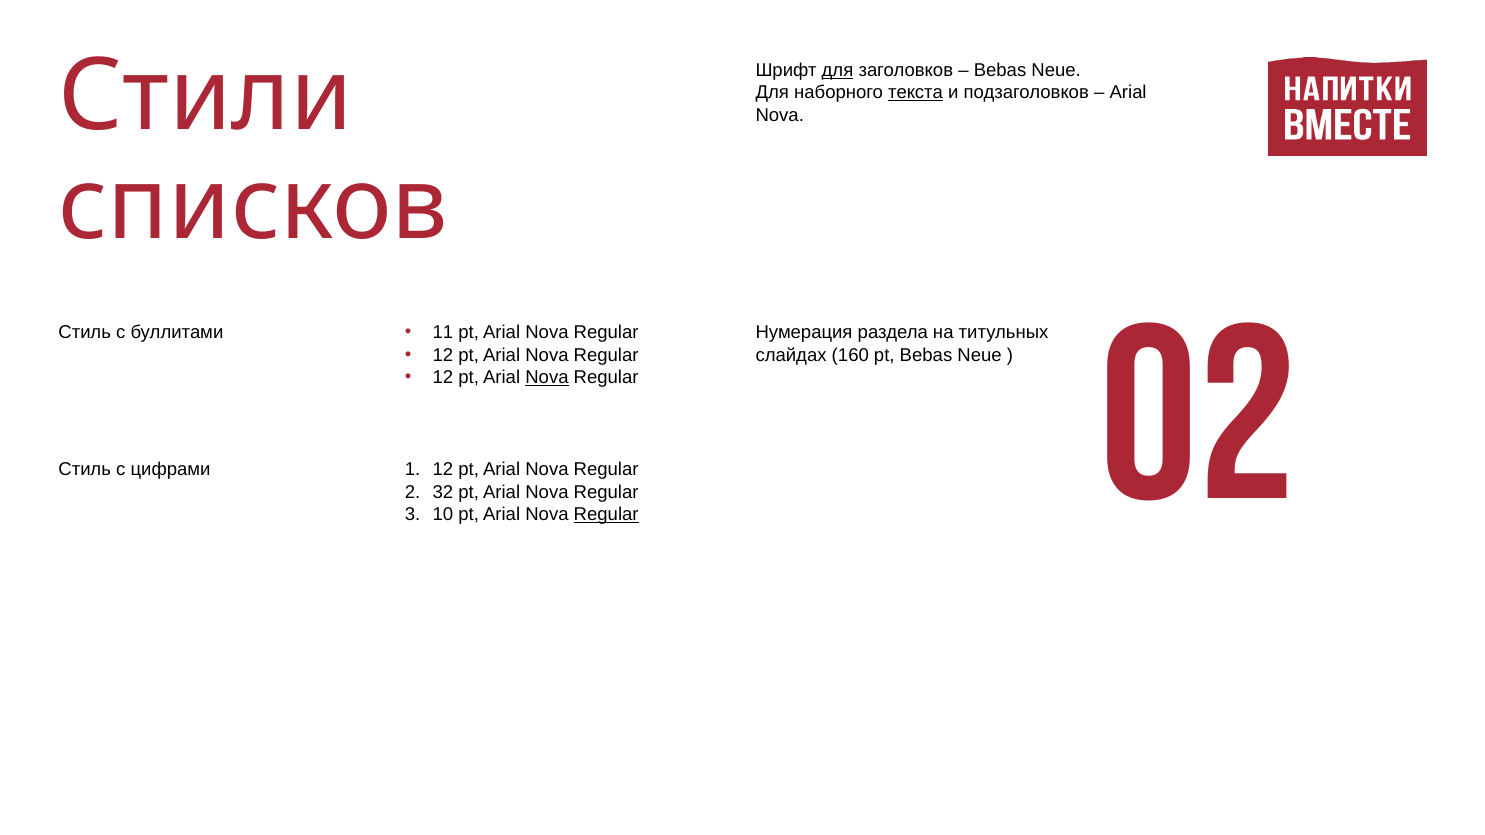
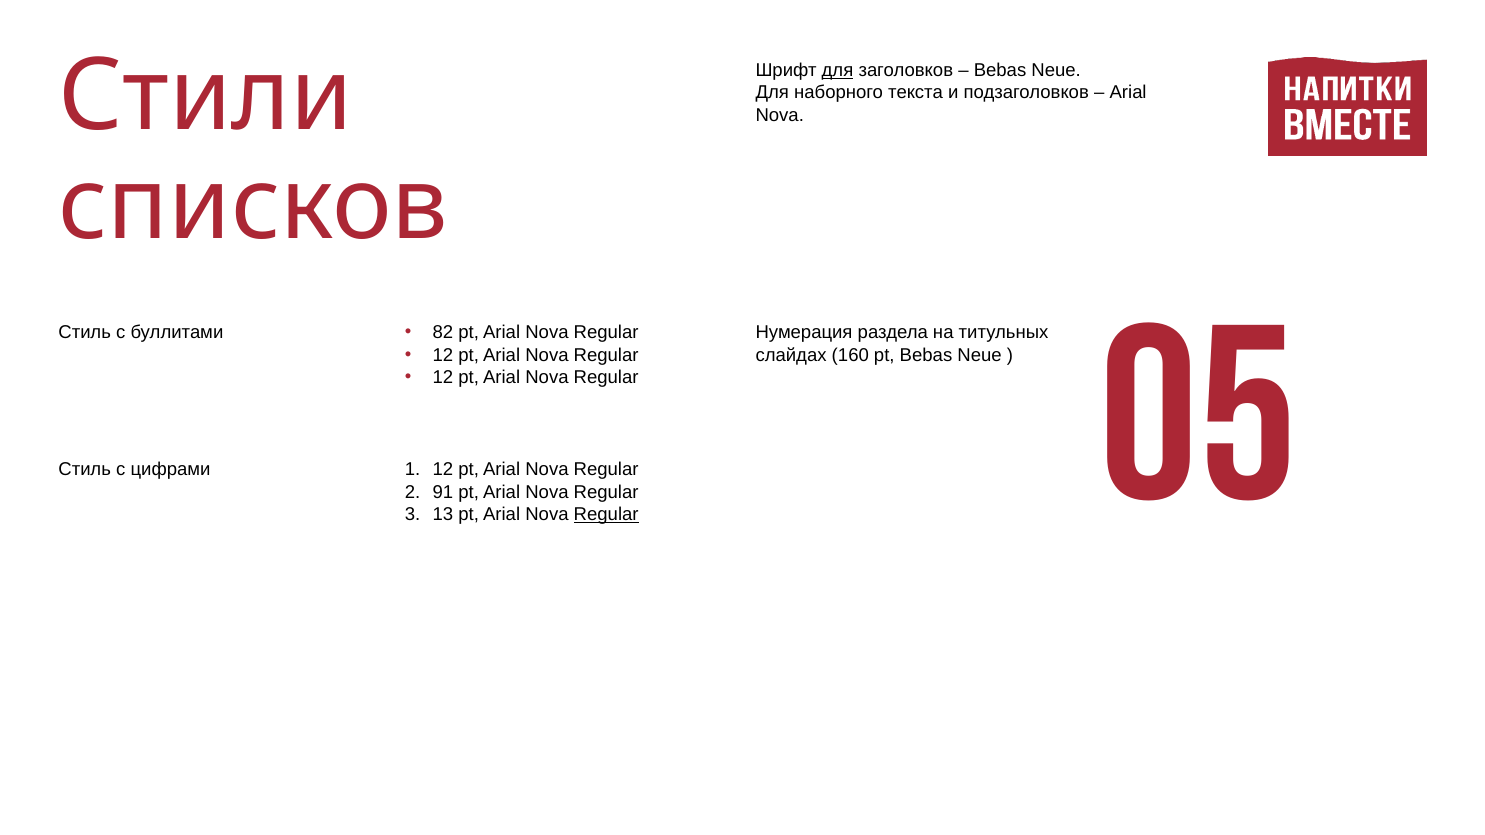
текста underline: present -> none (916, 93)
11: 11 -> 82 (443, 333)
02: 02 -> 05 (1199, 417)
Nova underline: present -> none (547, 378)
32: 32 -> 91 (443, 492)
10: 10 -> 13 (443, 515)
